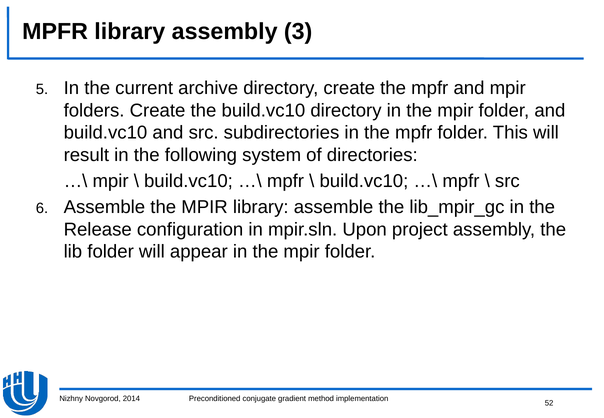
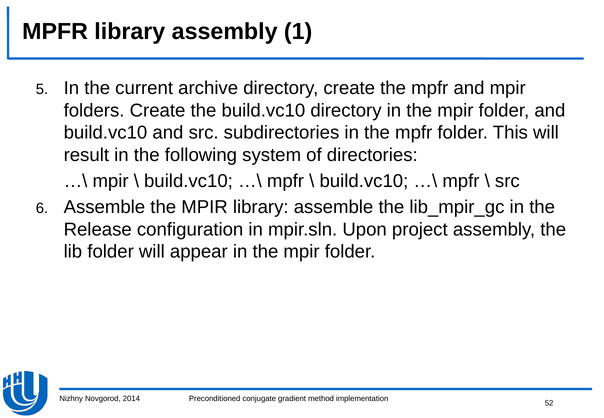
3: 3 -> 1 (298, 31)
